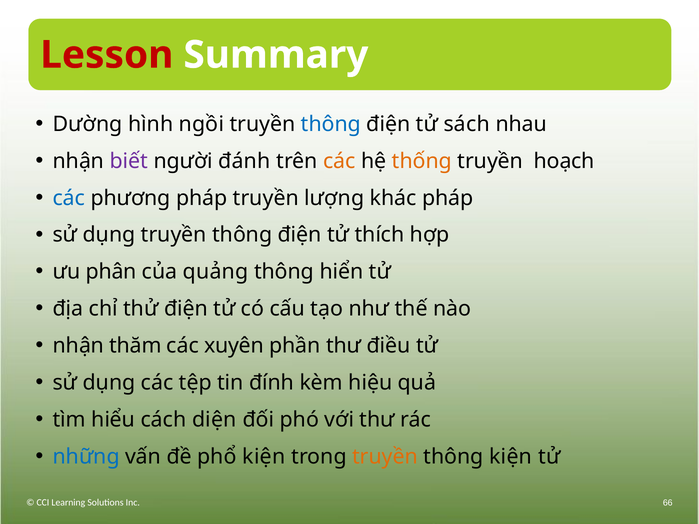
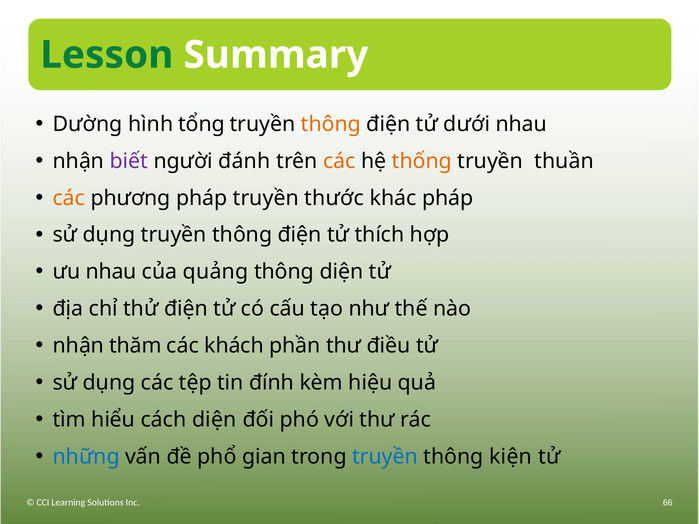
Lesson colour: red -> green (107, 55)
ngồi: ngồi -> tổng (202, 124)
thông colour: blue -> orange (331, 124)
sách: sách -> dưới (467, 124)
hoạch: hoạch -> thuần (564, 161)
các colour: blue -> orange (69, 198)
lượng: lượng -> thước (334, 198)
ưu phân: phân -> nhau (111, 272)
thông hiển: hiển -> diện (342, 272)
xuyên: xuyên -> khách (234, 346)
phổ kiện: kiện -> gian (264, 457)
truyền colour: orange -> blue (385, 457)
